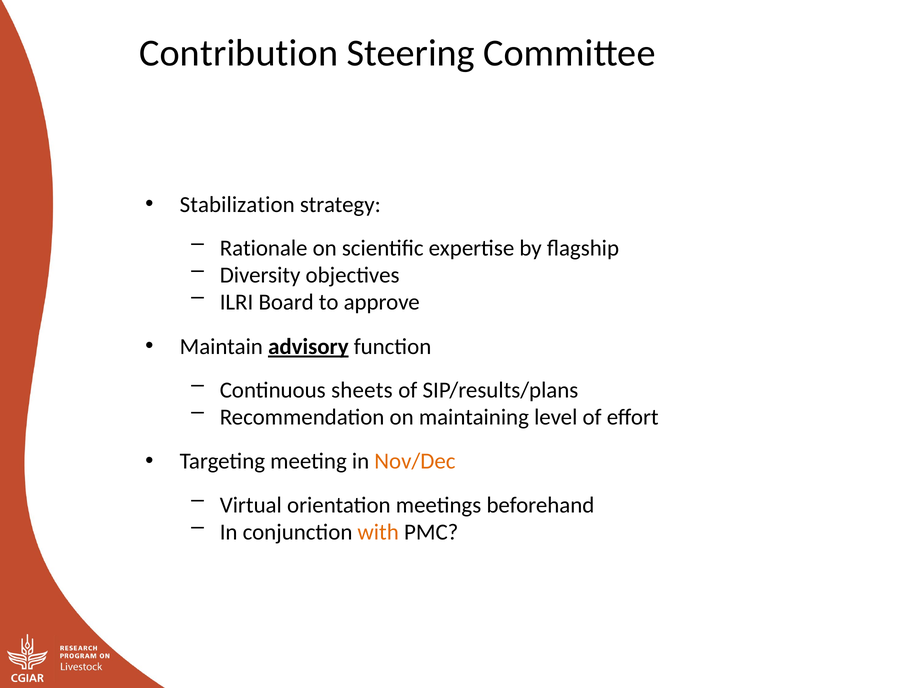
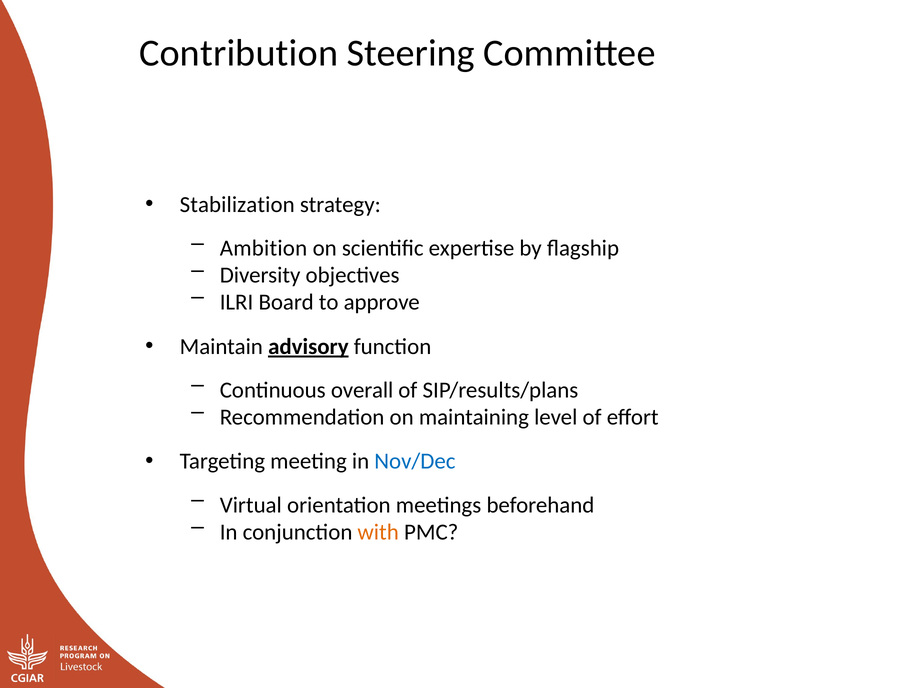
Rationale: Rationale -> Ambition (264, 248)
sheets: sheets -> overall (362, 390)
Nov/Dec colour: orange -> blue (415, 461)
